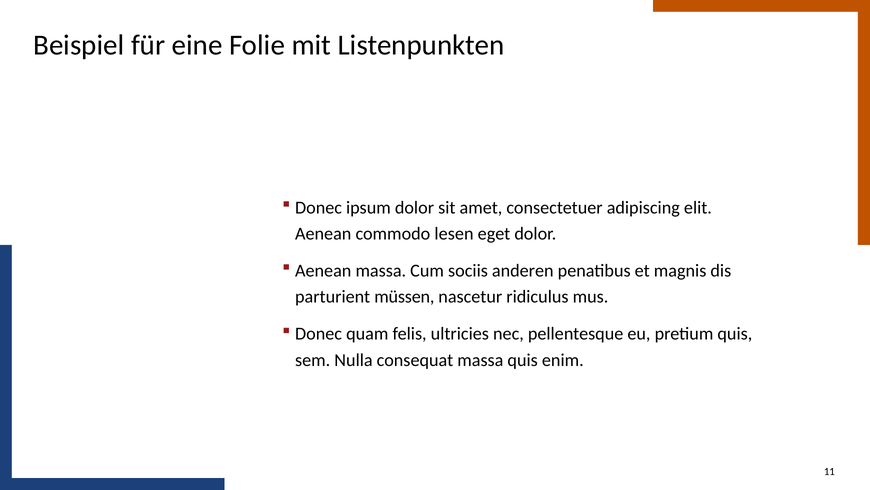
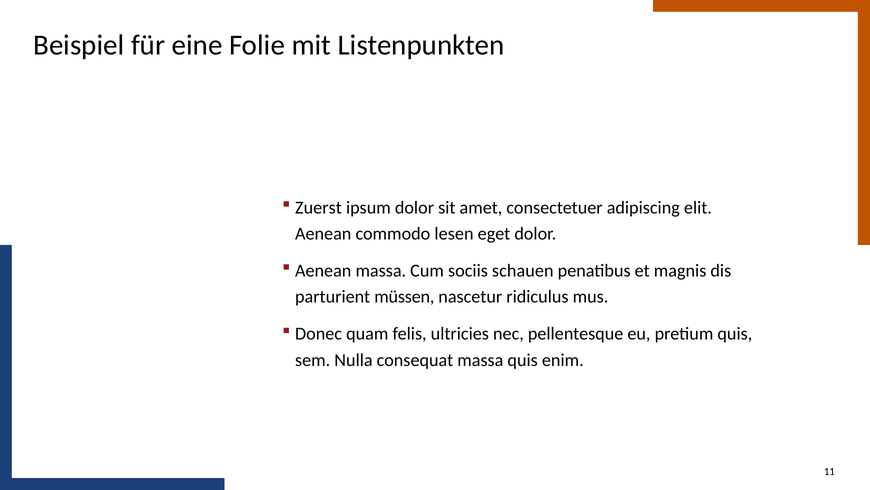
Donec: Donec -> Zuerst (318, 207)
anderen: anderen -> schauen (523, 270)
